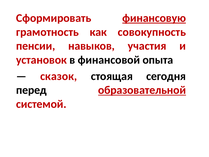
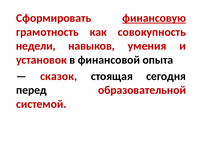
пенсии: пенсии -> недели (36, 46)
участия: участия -> умения (147, 46)
образовательной underline: present -> none (142, 90)
